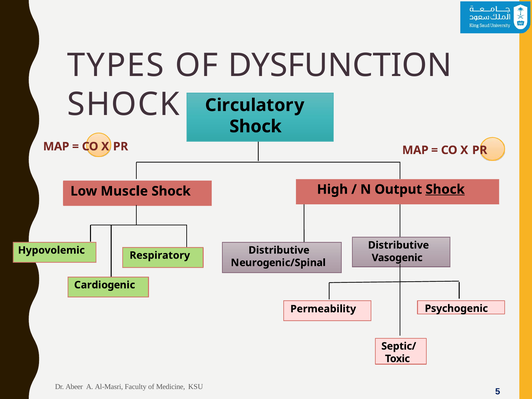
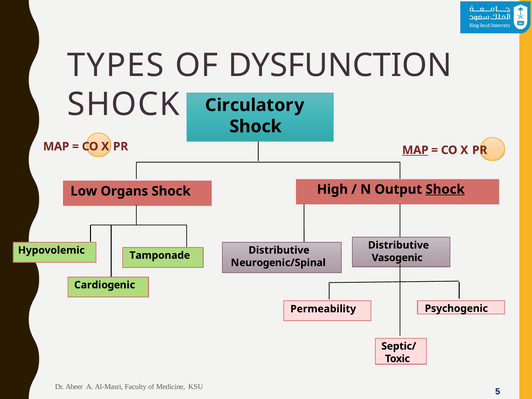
MAP underline: none -> present (415, 150)
Muscle: Muscle -> Organs (124, 191)
Respiratory: Respiratory -> Tamponade (160, 255)
